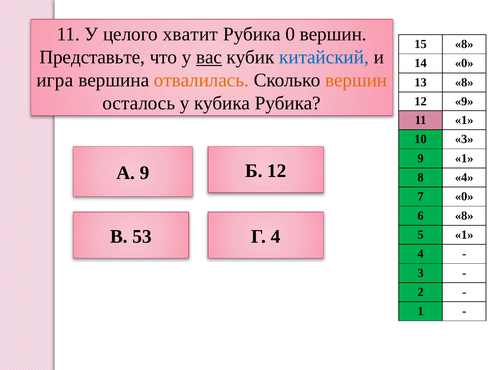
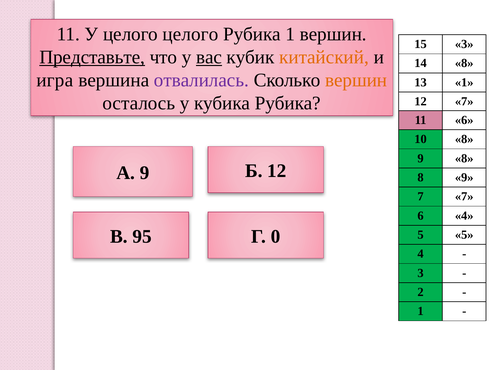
целого хватит: хватит -> целого (190, 34)
Рубика 0: 0 -> 1 (290, 34)
15 8: 8 -> 3 (464, 44)
Представьте underline: none -> present (92, 57)
китайский colour: blue -> orange (324, 57)
14 0: 0 -> 8 (464, 63)
отвалилась colour: orange -> purple (201, 80)
13 8: 8 -> 1 (464, 82)
12 9: 9 -> 7 (464, 101)
11 1: 1 -> 6 (464, 120)
10 3: 3 -> 8 (464, 139)
9 1: 1 -> 8 (464, 158)
4: 4 -> 9 (464, 177)
7 0: 0 -> 7 (464, 196)
6 8: 8 -> 4 (464, 215)
53: 53 -> 95 (142, 236)
Г 4: 4 -> 0 (276, 236)
5 1: 1 -> 5 (464, 235)
